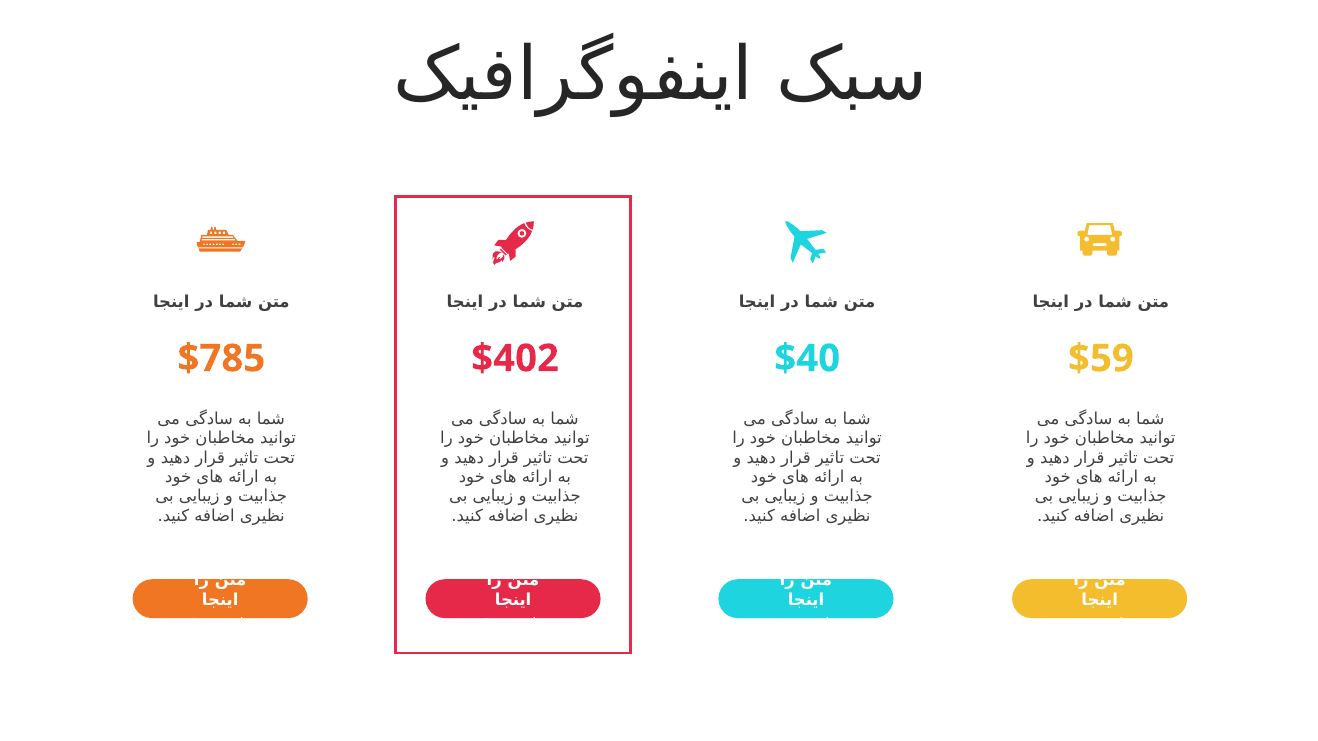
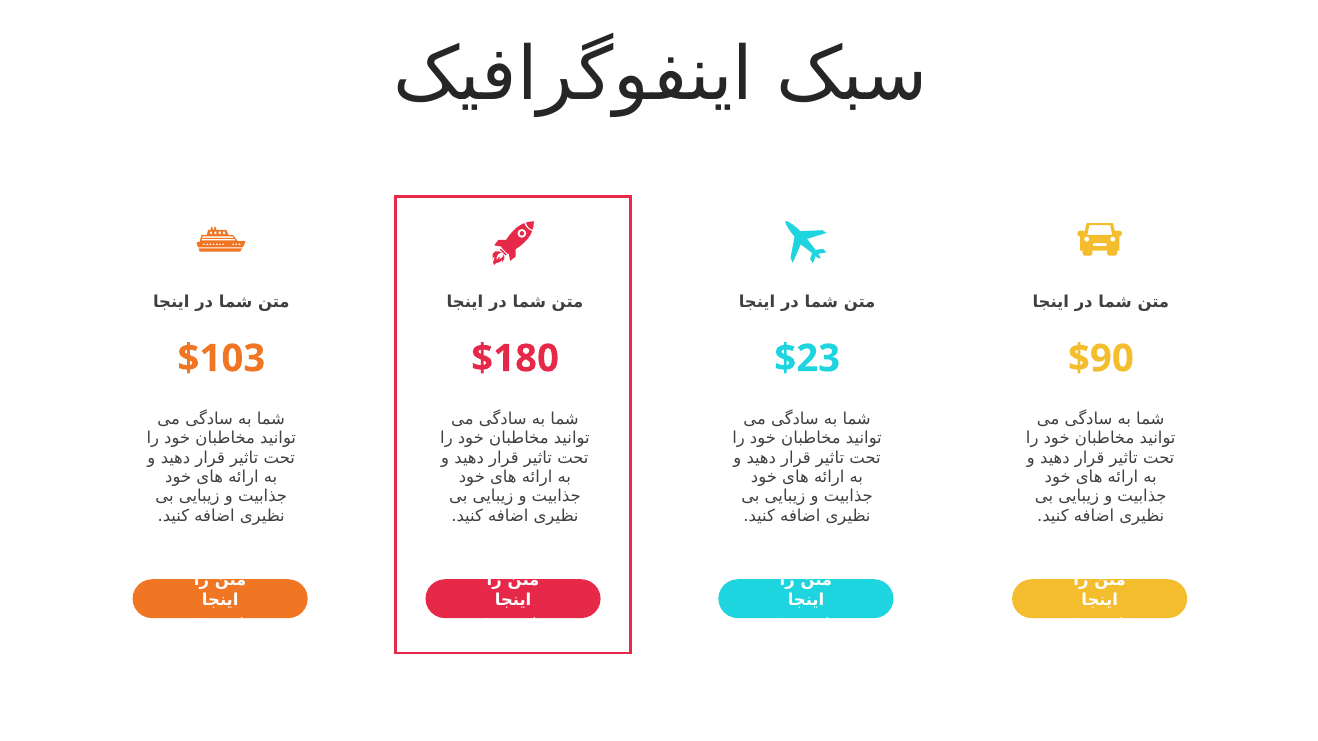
$785: $785 -> $103 (221, 359)
$402: $402 -> $180 (515, 359)
$40: $40 -> $23 (807, 359)
$59: $59 -> $90 (1101, 359)
